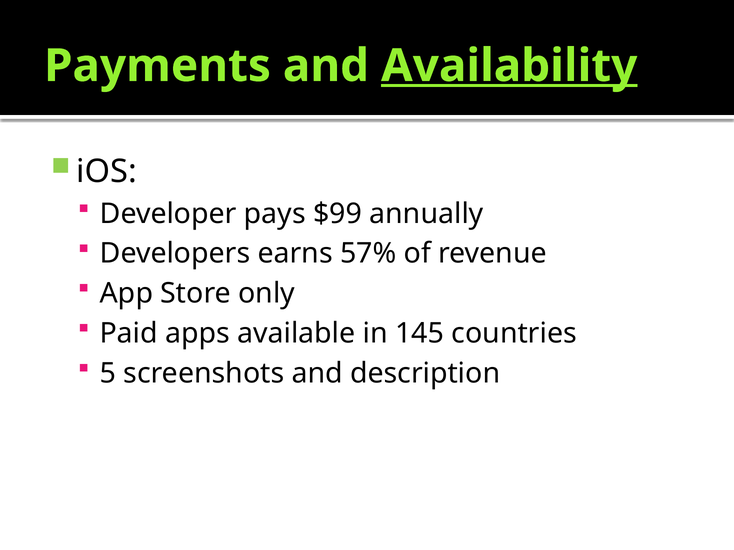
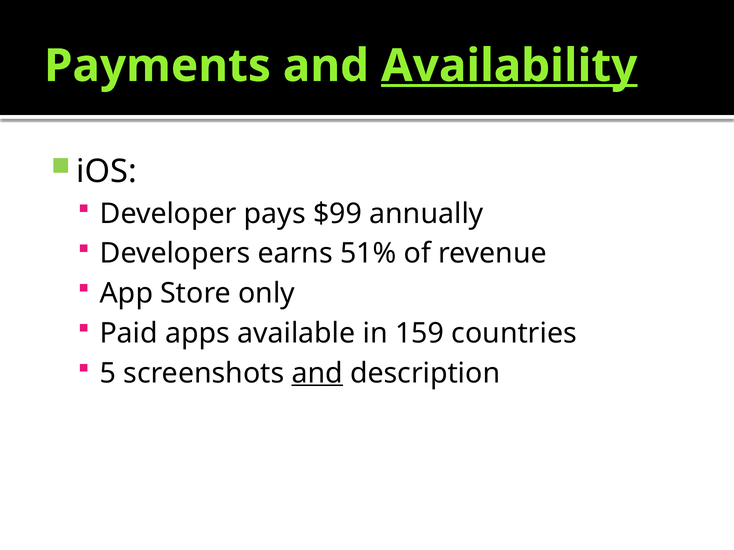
57%: 57% -> 51% (368, 254)
145: 145 -> 159 (420, 334)
and underline: none -> present (317, 373)
